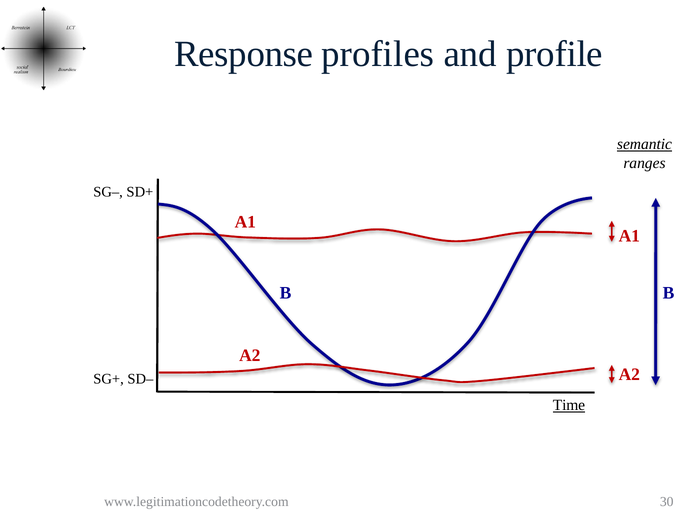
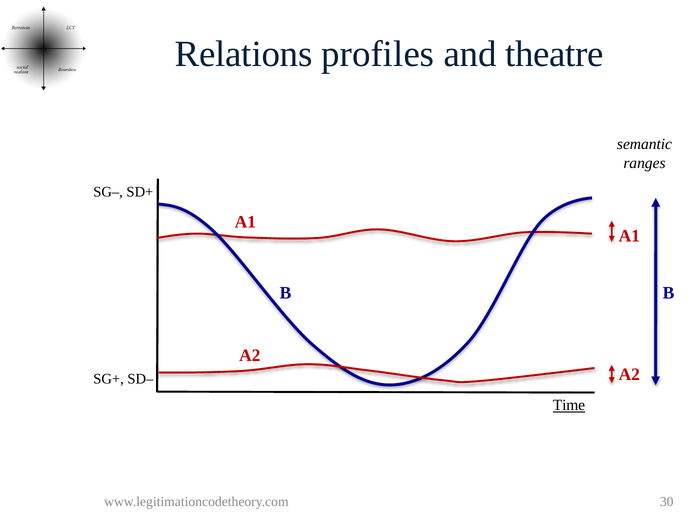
Response: Response -> Relations (244, 54)
profile: profile -> theatre (555, 54)
semantic underline: present -> none (644, 144)
